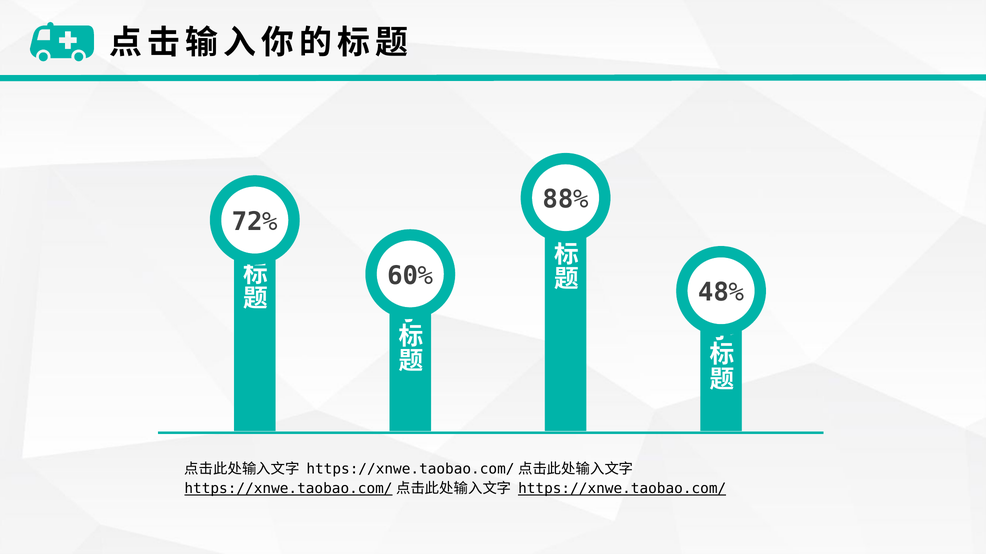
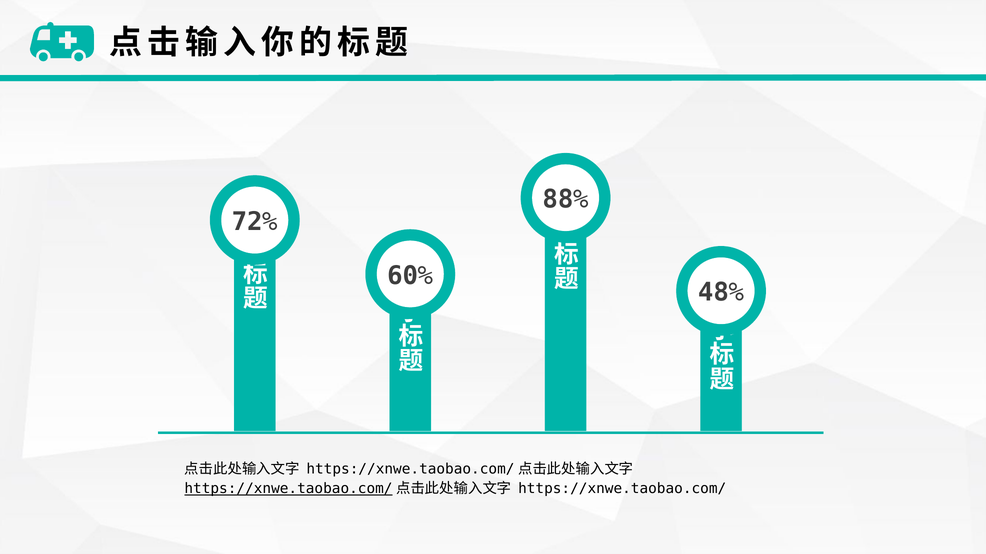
https://xnwe.taobao.com/ underline: present -> none (622, 489)
